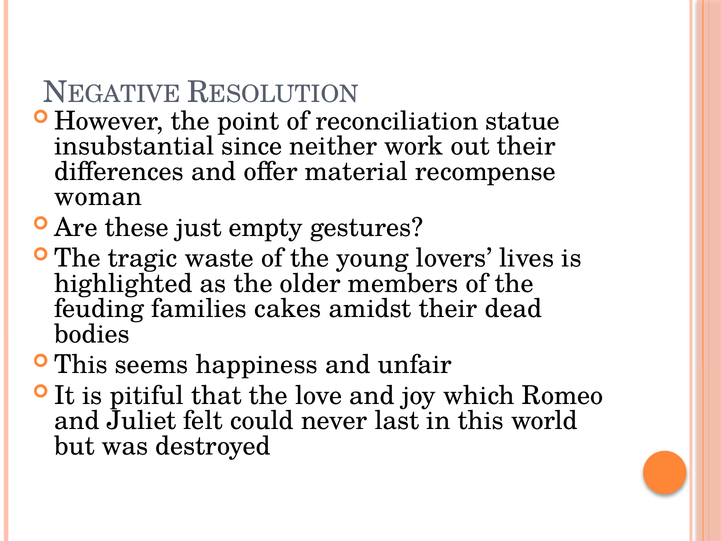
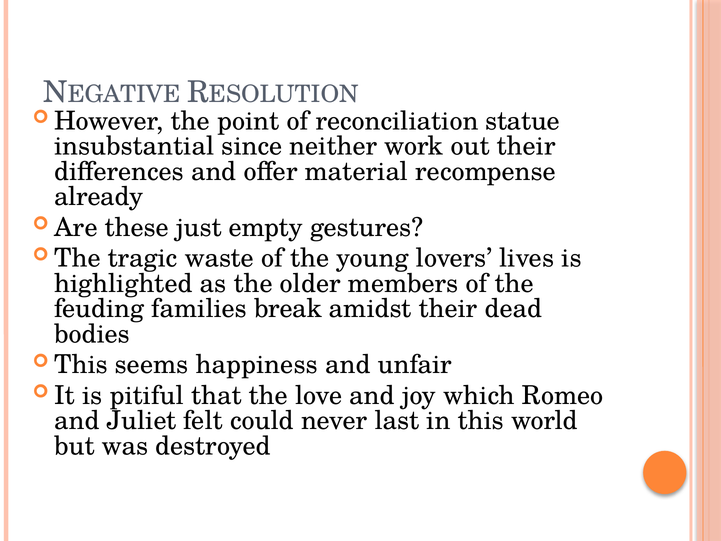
woman: woman -> already (99, 197)
cakes: cakes -> break (288, 309)
